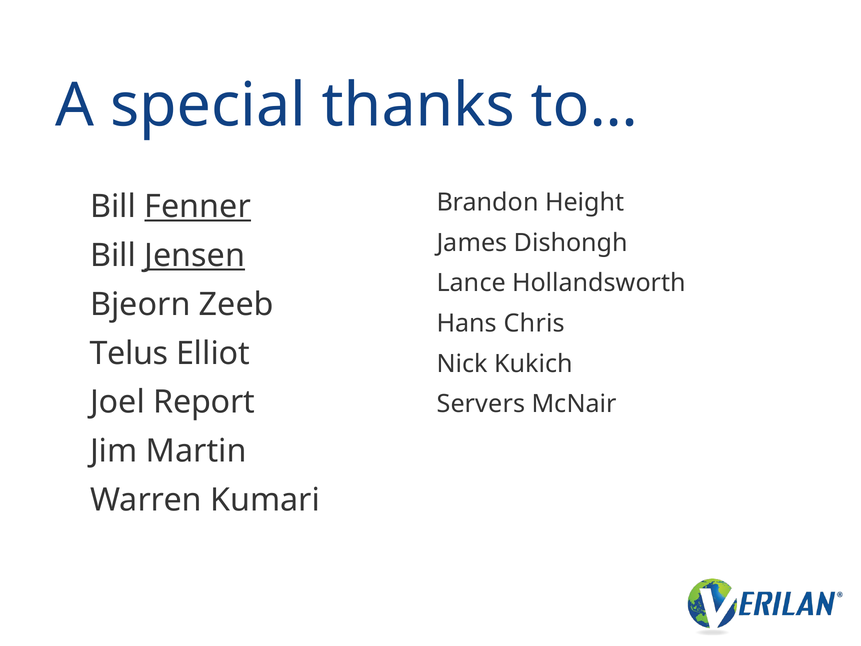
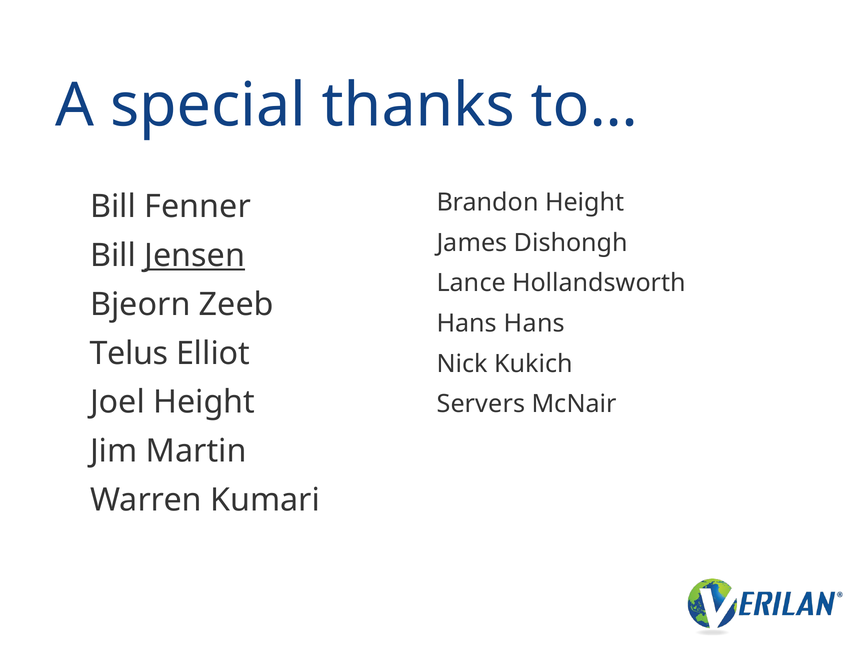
Fenner underline: present -> none (198, 207)
Hans Chris: Chris -> Hans (534, 323)
Joel Report: Report -> Height (204, 402)
